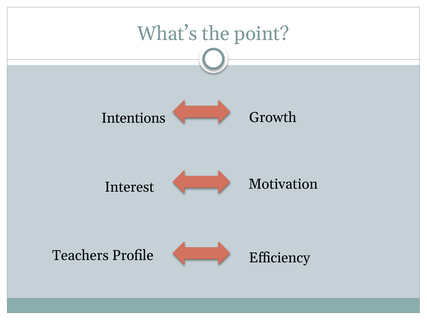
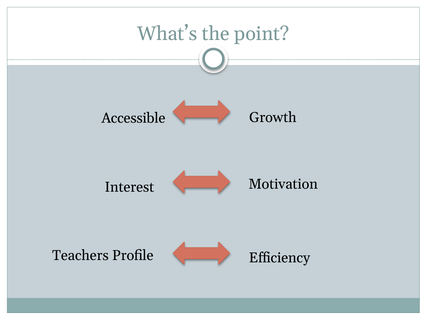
Intentions: Intentions -> Accessible (133, 118)
